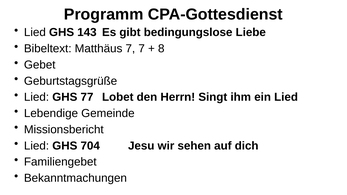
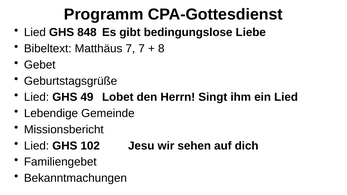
143: 143 -> 848 (87, 32)
77: 77 -> 49 (87, 97)
704: 704 -> 102 (90, 146)
